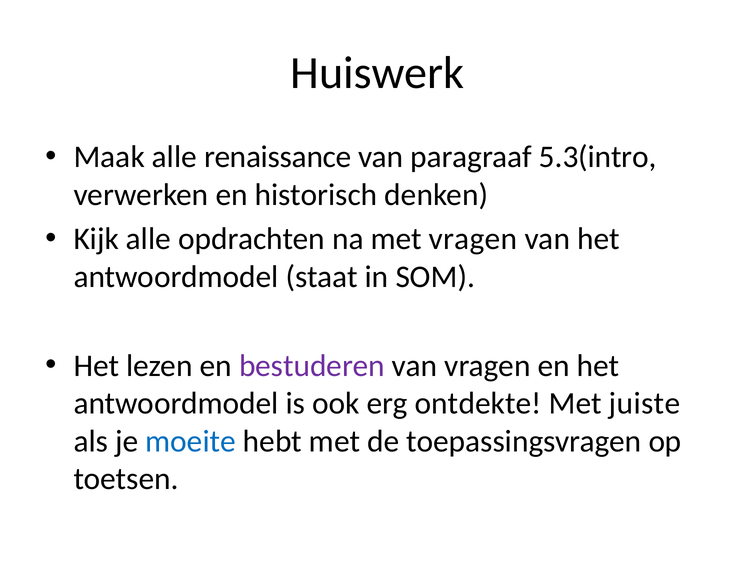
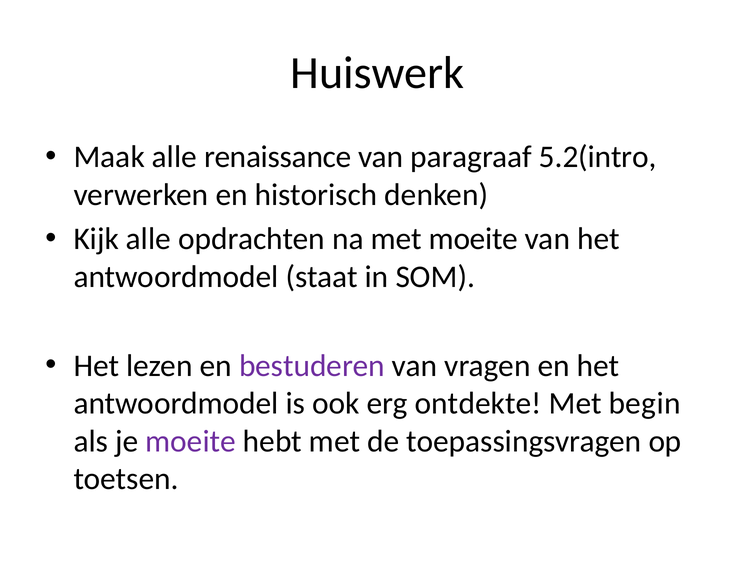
5.3(intro: 5.3(intro -> 5.2(intro (598, 157)
met vragen: vragen -> moeite (473, 239)
juiste: juiste -> begin (645, 404)
moeite colour: blue -> purple (191, 441)
